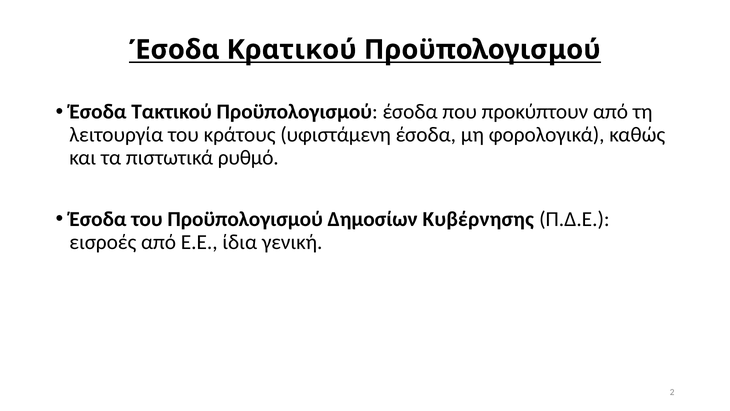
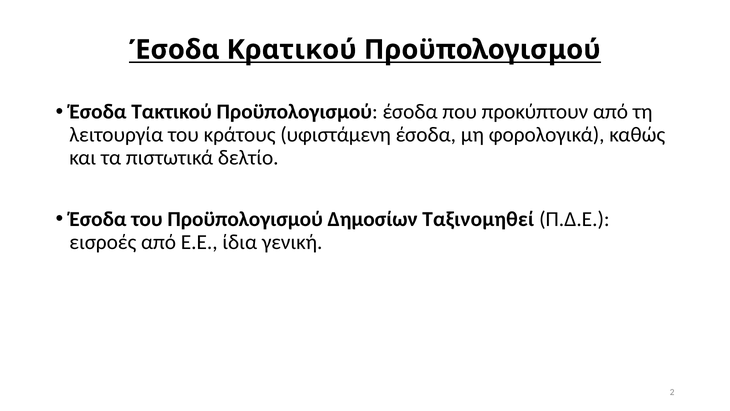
ρυθμό: ρυθμό -> δελτίο (248, 158)
Κυβέρνησης: Κυβέρνησης -> Ταξινομηθεί (478, 219)
